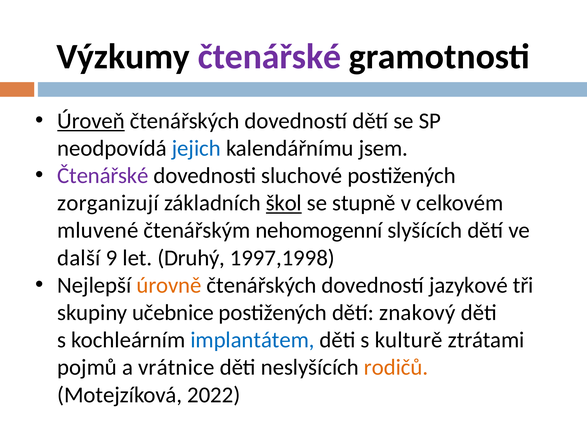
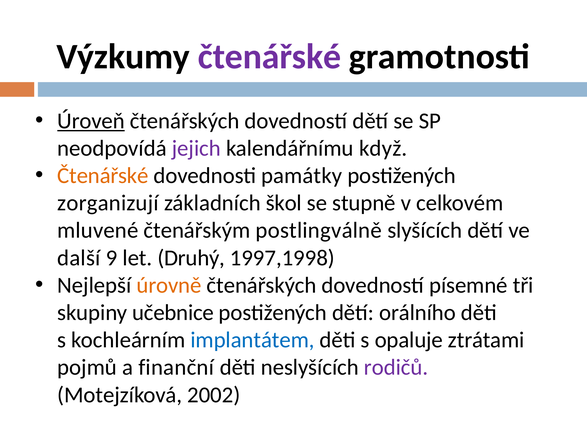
jejich colour: blue -> purple (196, 148)
jsem: jsem -> když (383, 148)
Čtenářské colour: purple -> orange (103, 176)
sluchové: sluchové -> památky (302, 176)
škol underline: present -> none (284, 203)
nehomogenní: nehomogenní -> postlingválně (319, 231)
jazykové: jazykové -> písemné (468, 285)
znakový: znakový -> orálního (417, 313)
kulturě: kulturě -> opaluje (409, 340)
vrátnice: vrátnice -> finanční (176, 368)
rodičů colour: orange -> purple (396, 368)
2022: 2022 -> 2002 (214, 395)
